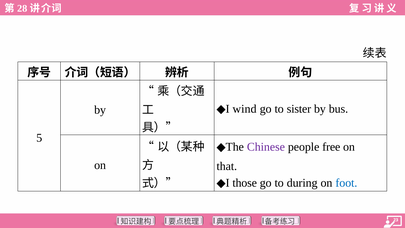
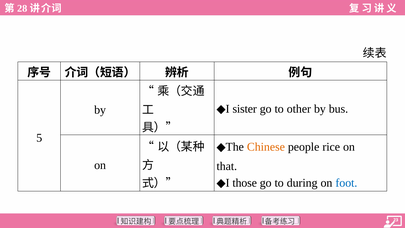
wind: wind -> sister (245, 109)
sister: sister -> other (299, 109)
Chinese colour: purple -> orange (266, 147)
free: free -> rice (331, 147)
